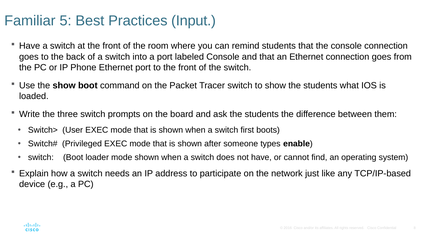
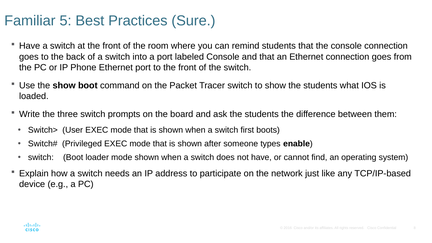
Input: Input -> Sure (193, 21)
